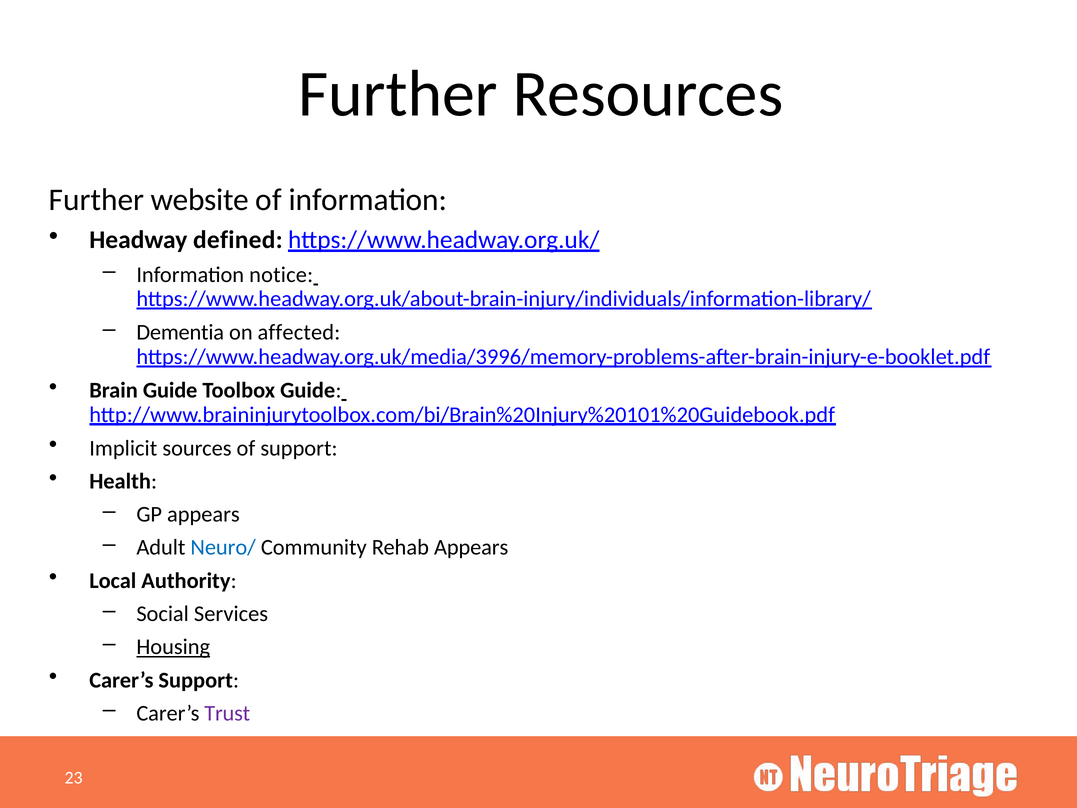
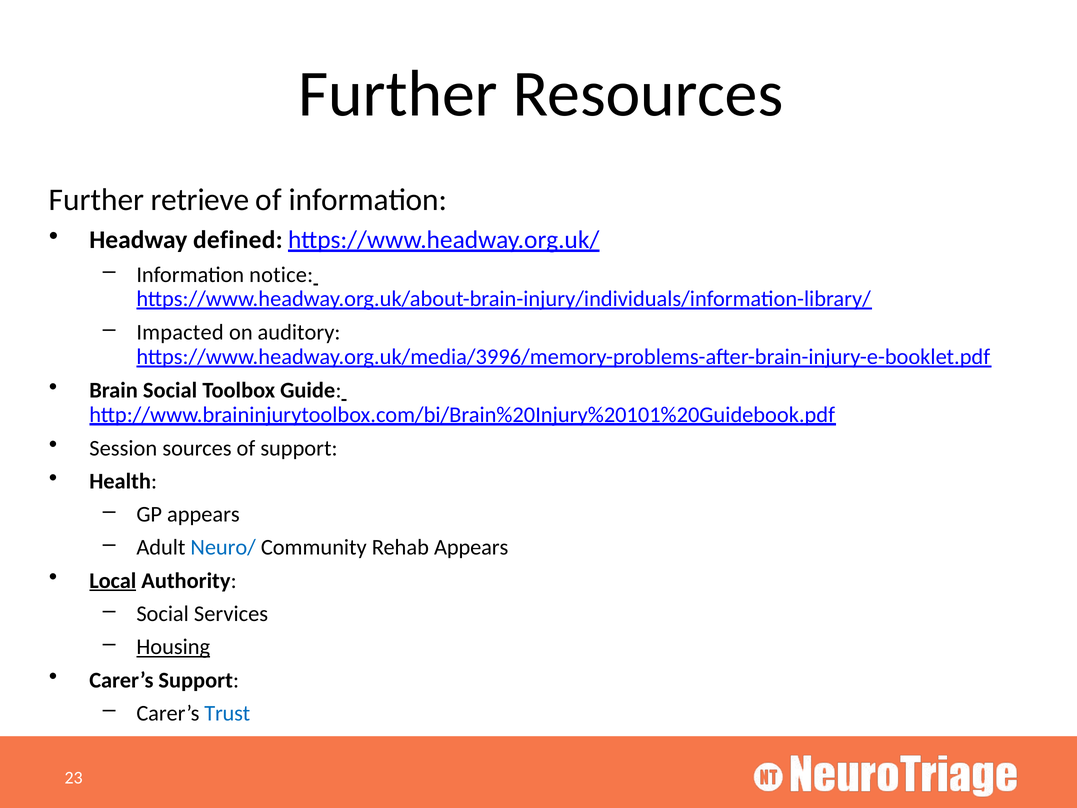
website: website -> retrieve (200, 200)
Dementia: Dementia -> Impacted (180, 332)
affected: affected -> auditory (299, 332)
Brain Guide: Guide -> Social (170, 390)
Implicit: Implicit -> Session (123, 448)
Local underline: none -> present (113, 581)
Trust colour: purple -> blue (227, 713)
